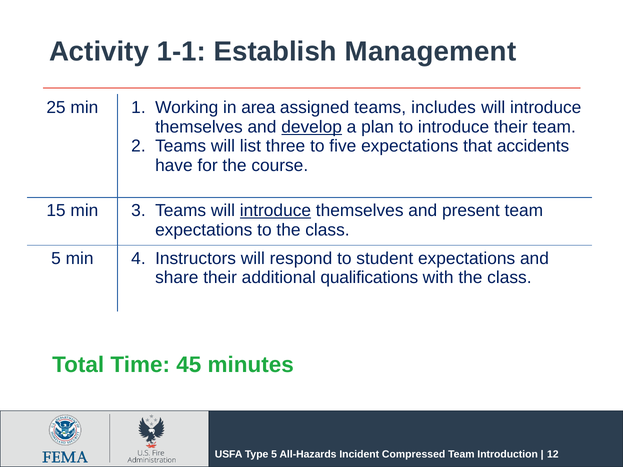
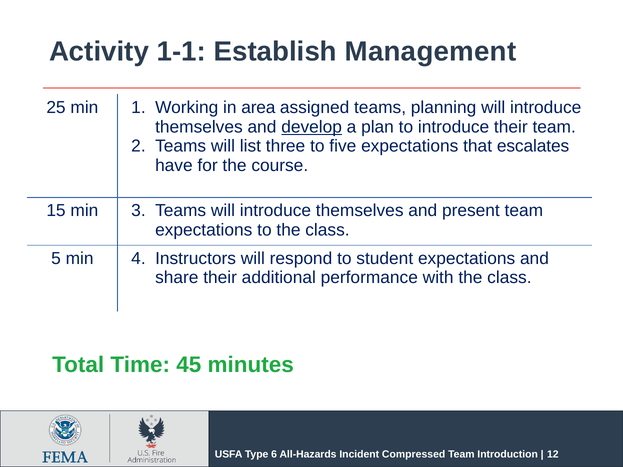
includes: includes -> planning (444, 108)
accidents: accidents -> escalates (533, 146)
introduce underline: present -> none (275, 211)
qualifications: qualifications -> performance (369, 278)
Type 5: 5 -> 6 (274, 455)
